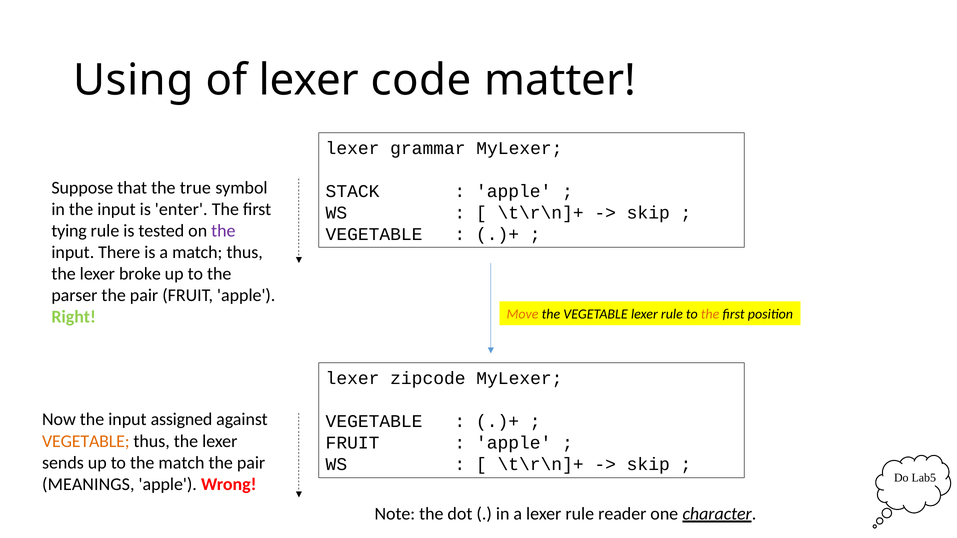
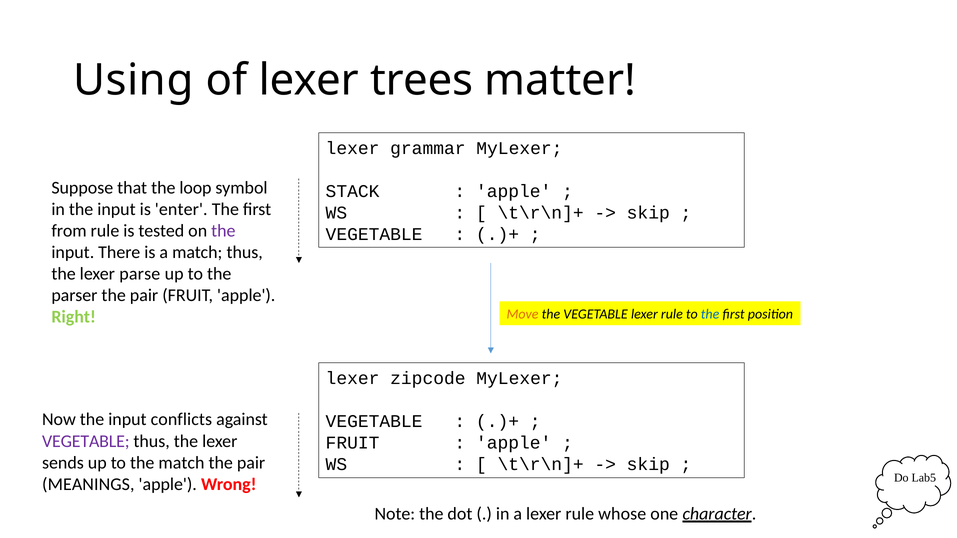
code: code -> trees (422, 80)
true: true -> loop (196, 188)
tying: tying -> from (69, 231)
broke: broke -> parse (140, 274)
the colour: orange -> blue (710, 314)
assigned: assigned -> conflicts (181, 420)
VEGETABLE colour: orange -> purple (86, 441)
reader: reader -> whose (622, 514)
